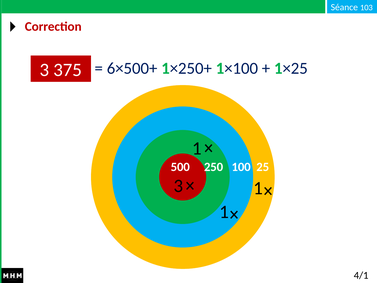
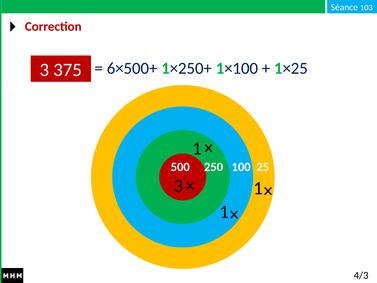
4/1: 4/1 -> 4/3 (361, 275)
